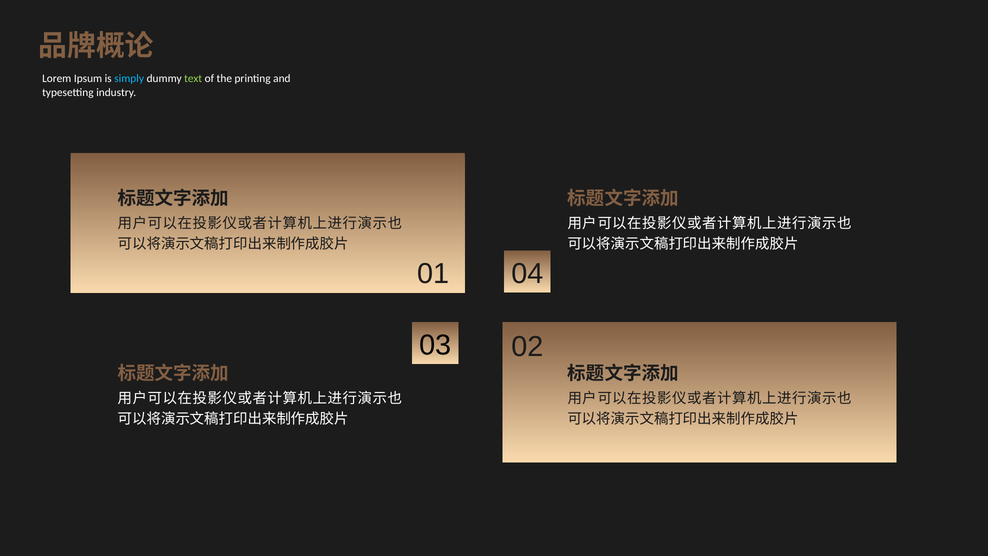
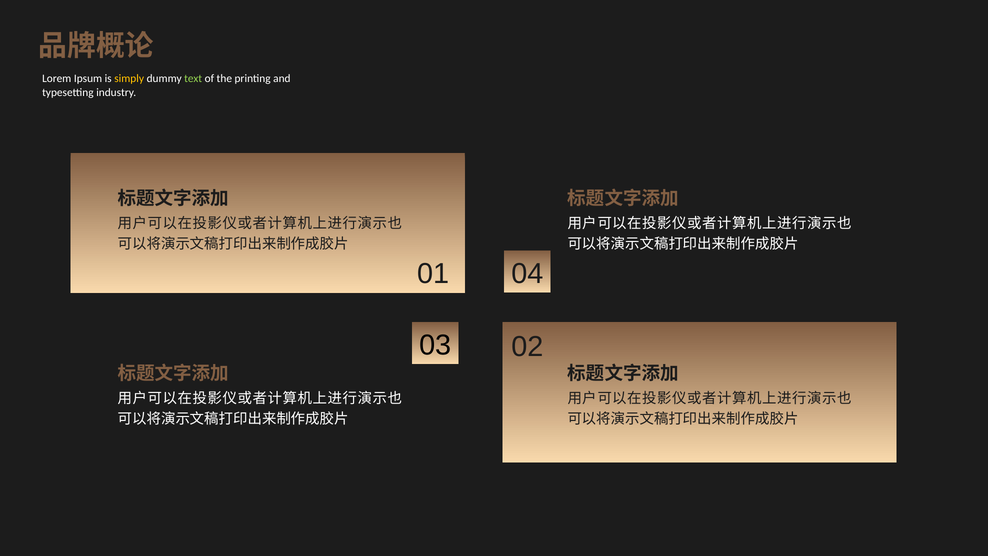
simply colour: light blue -> yellow (129, 79)
